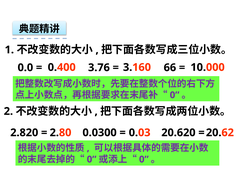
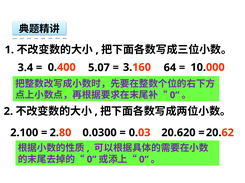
0.0: 0.0 -> 3.4 (25, 68)
3.76: 3.76 -> 5.07 (99, 68)
66: 66 -> 64 (170, 68)
2.820: 2.820 -> 2.100 (24, 133)
